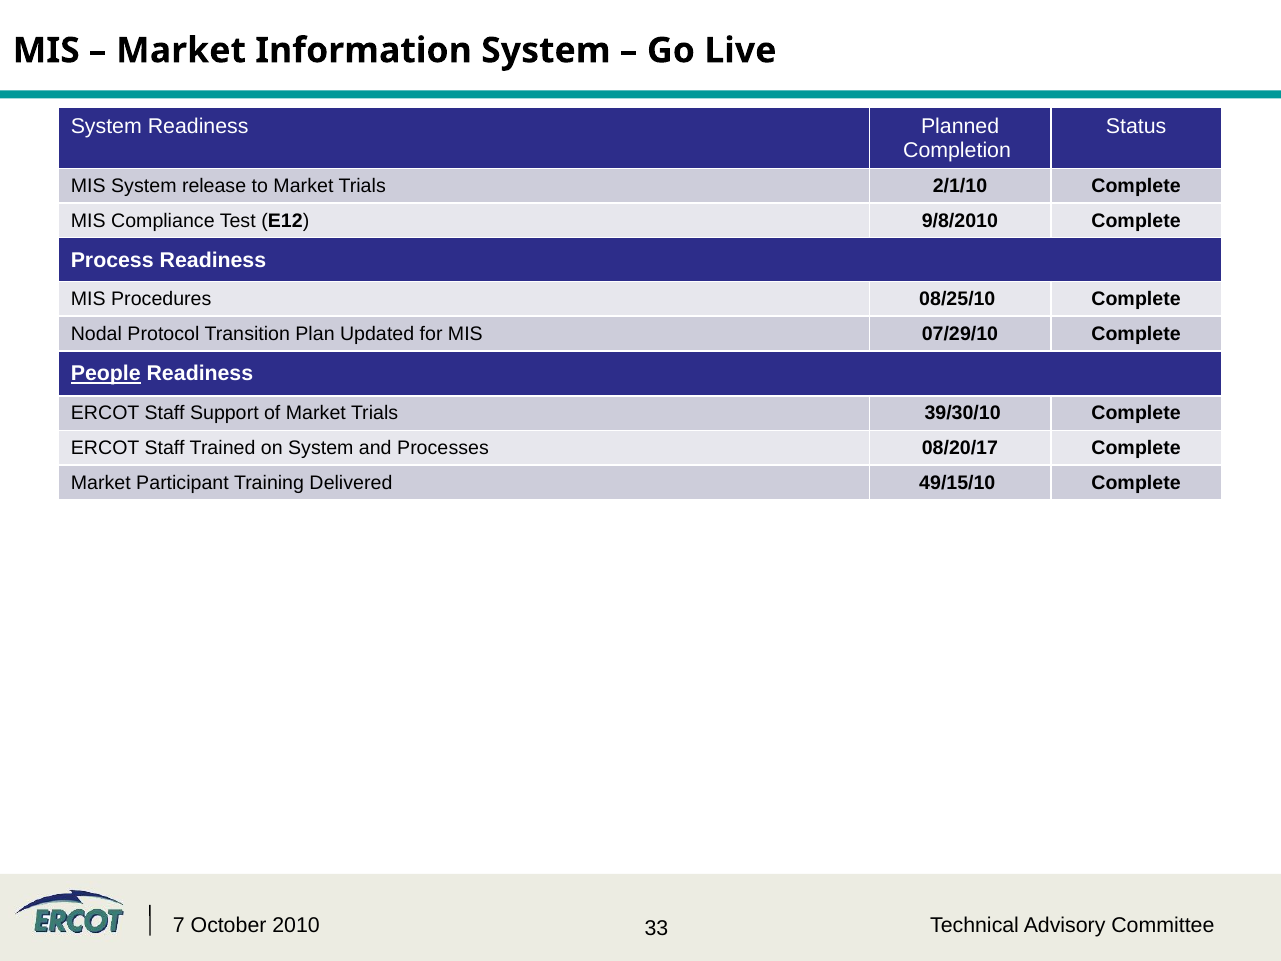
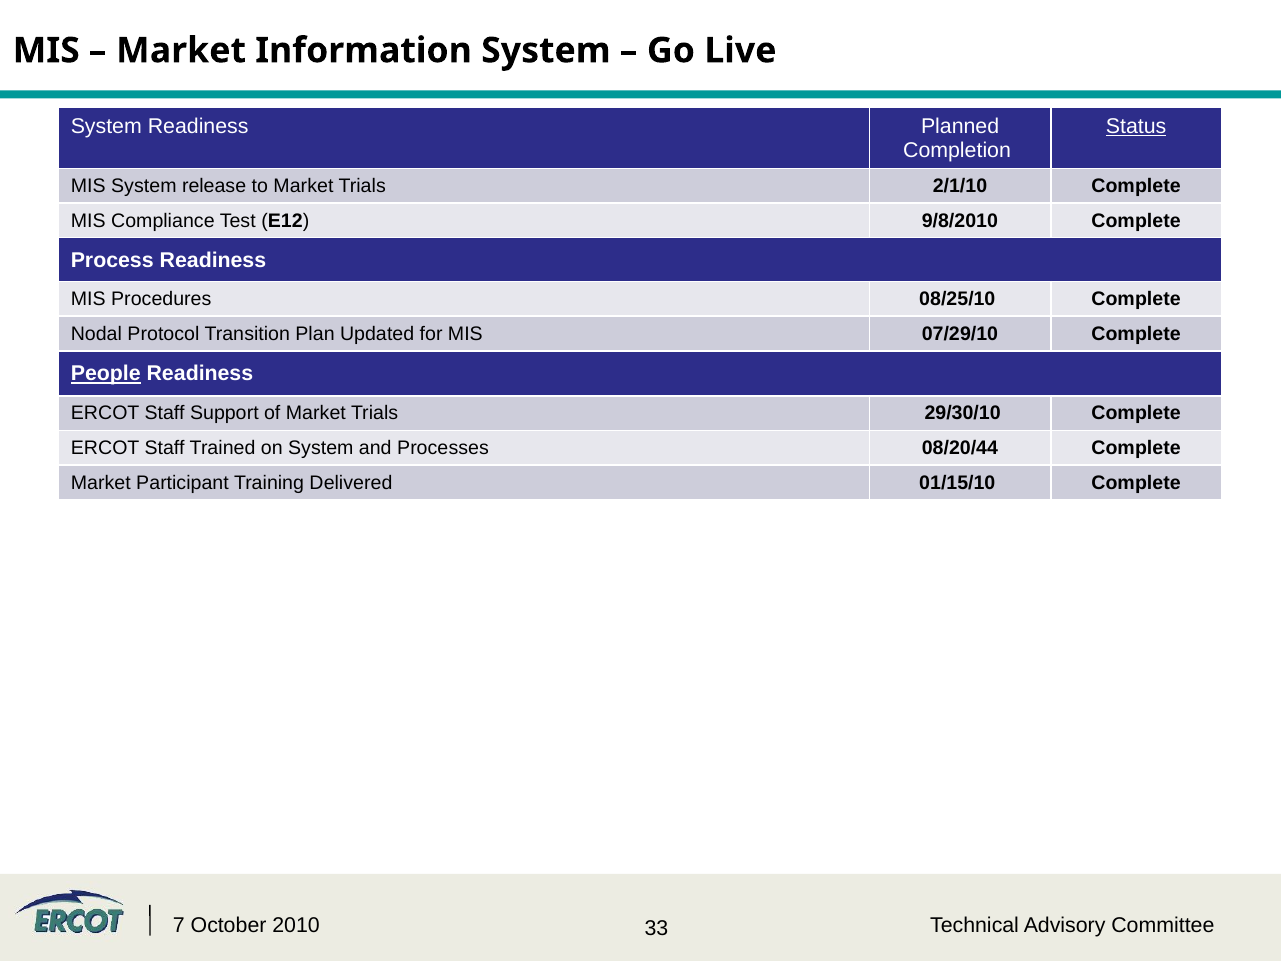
Status underline: none -> present (1136, 126)
39/30/10: 39/30/10 -> 29/30/10 (963, 413)
08/20/17: 08/20/17 -> 08/20/44 (960, 448)
49/15/10: 49/15/10 -> 01/15/10 (957, 483)
